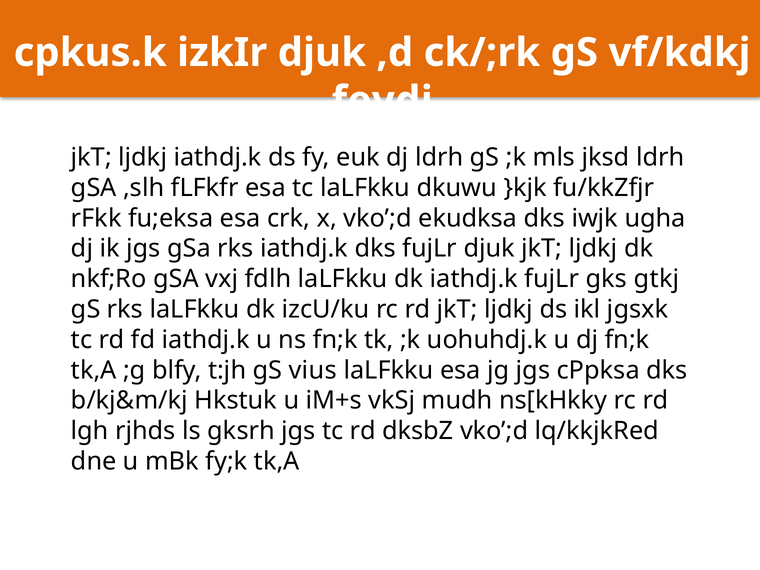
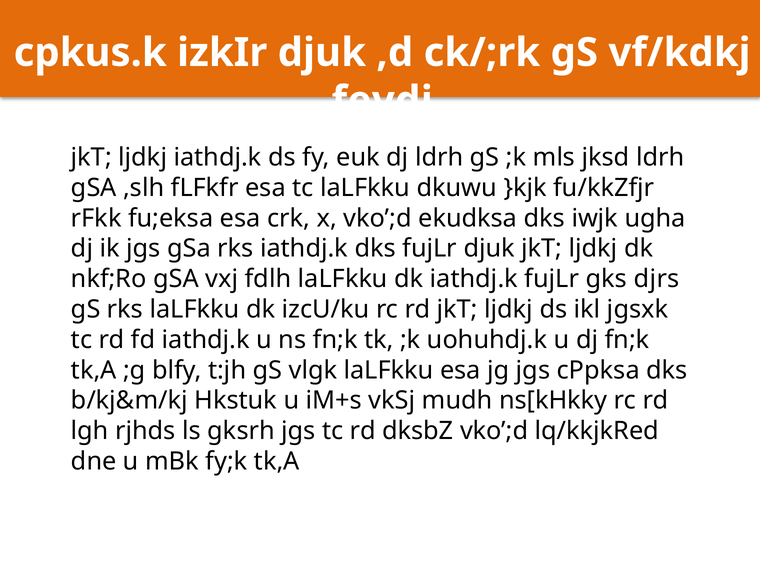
gtkj: gtkj -> djrs (657, 279)
vius: vius -> vlgk (313, 370)
